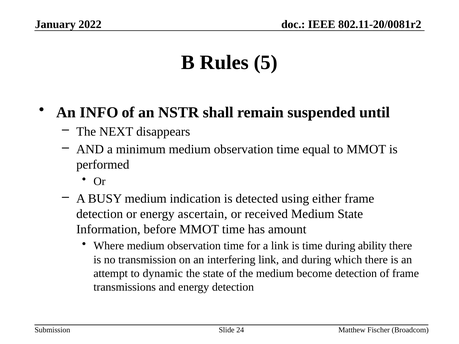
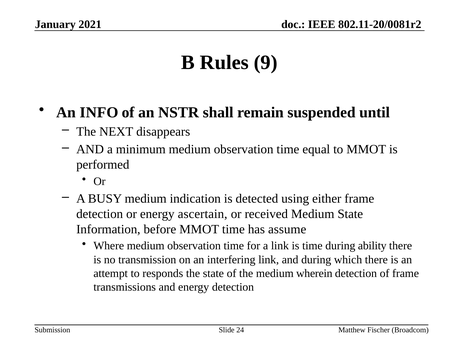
2022: 2022 -> 2021 (90, 24)
5: 5 -> 9 (266, 63)
amount: amount -> assume (287, 229)
dynamic: dynamic -> responds (163, 274)
become: become -> wherein (314, 274)
